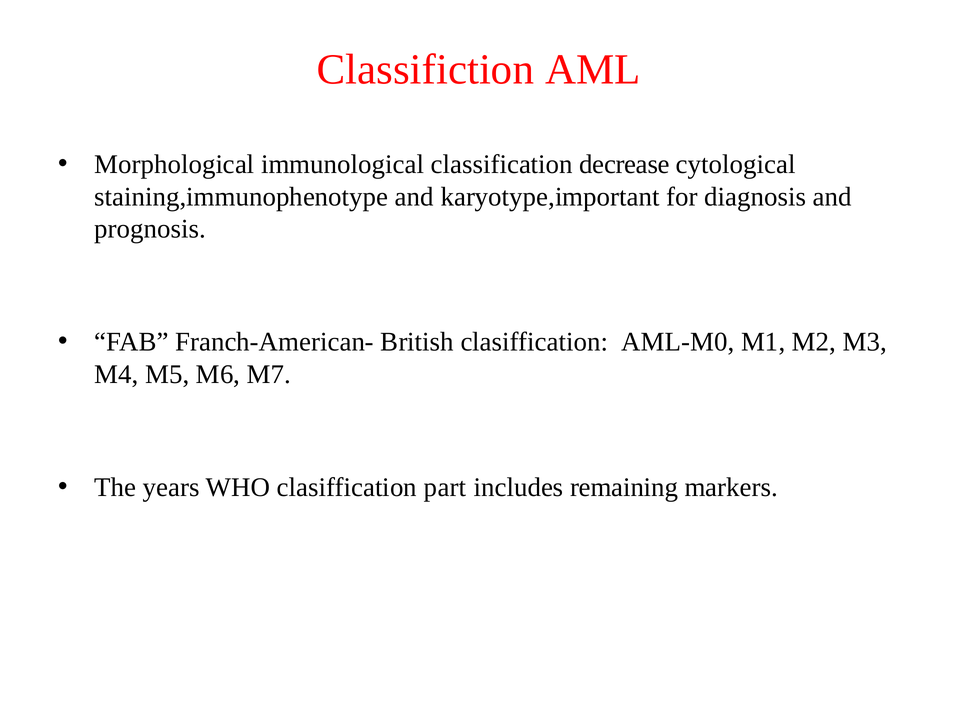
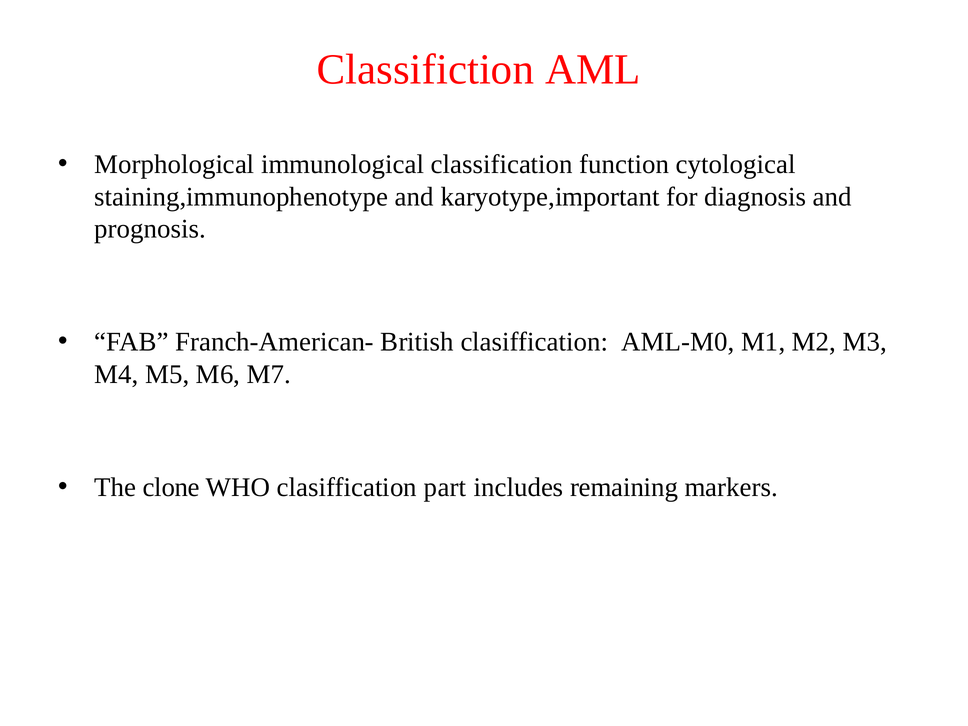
decrease: decrease -> function (624, 164)
years: years -> clone (171, 488)
